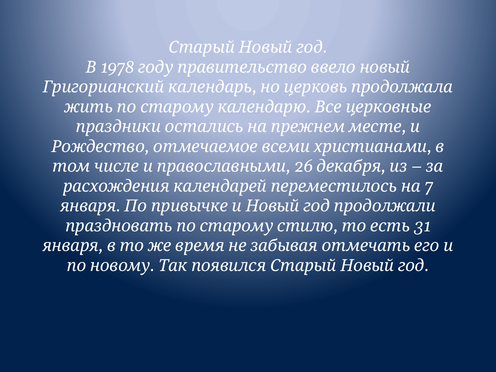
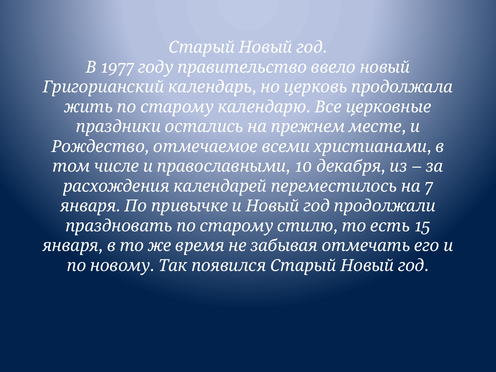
1978: 1978 -> 1977 (117, 67)
26: 26 -> 10 (303, 167)
31: 31 -> 15 (422, 226)
